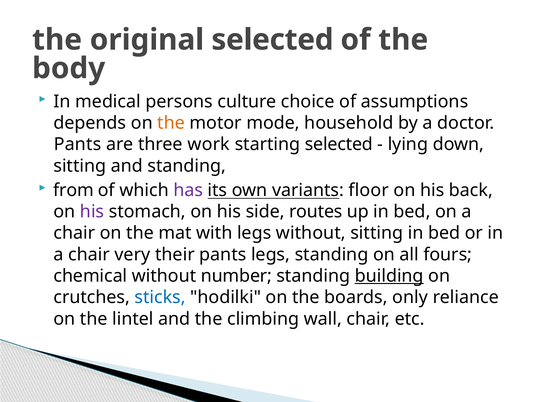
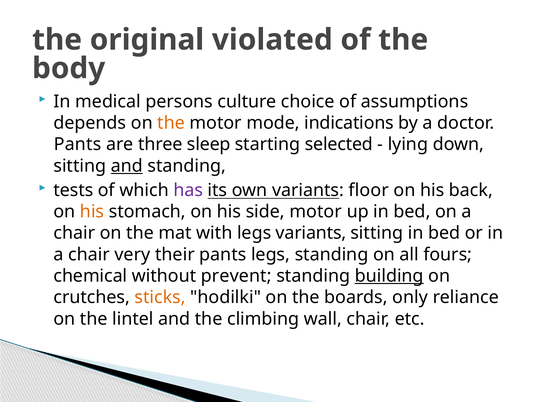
original selected: selected -> violated (272, 40)
household: household -> indications (349, 123)
work: work -> sleep (209, 144)
and underline: none -> present (127, 166)
from: from -> tests (73, 190)
his colour: purple -> orange (92, 212)
side routes: routes -> motor (316, 212)
legs without: without -> variants (311, 233)
number: number -> prevent (236, 276)
sticks colour: blue -> orange (160, 297)
